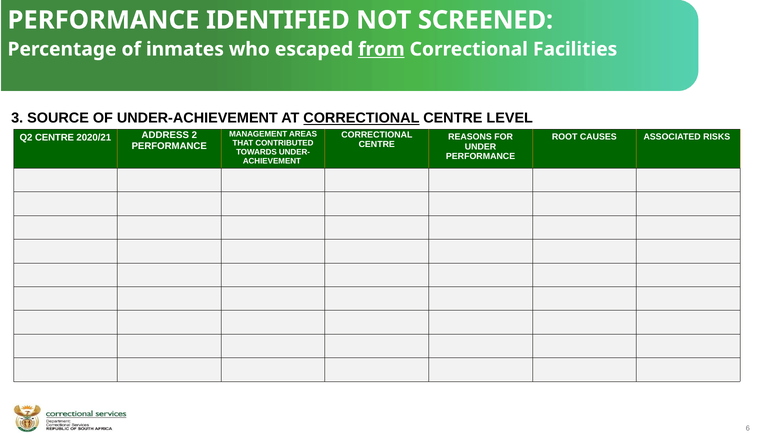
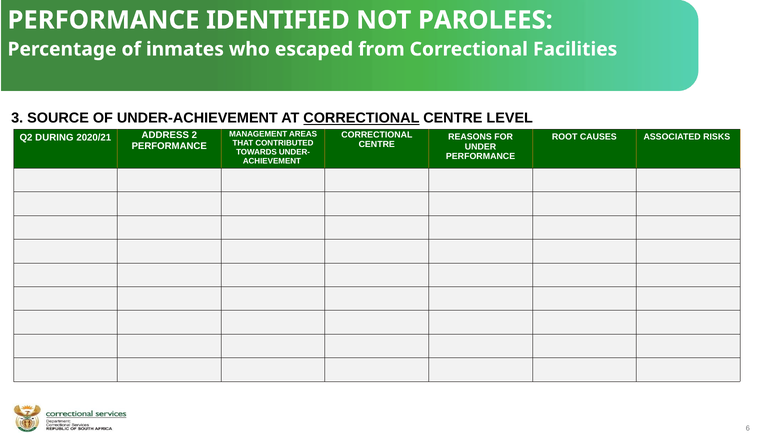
SCREENED: SCREENED -> PAROLEES (485, 20)
from underline: present -> none (381, 49)
Q2 CENTRE: CENTRE -> DURING (54, 137)
